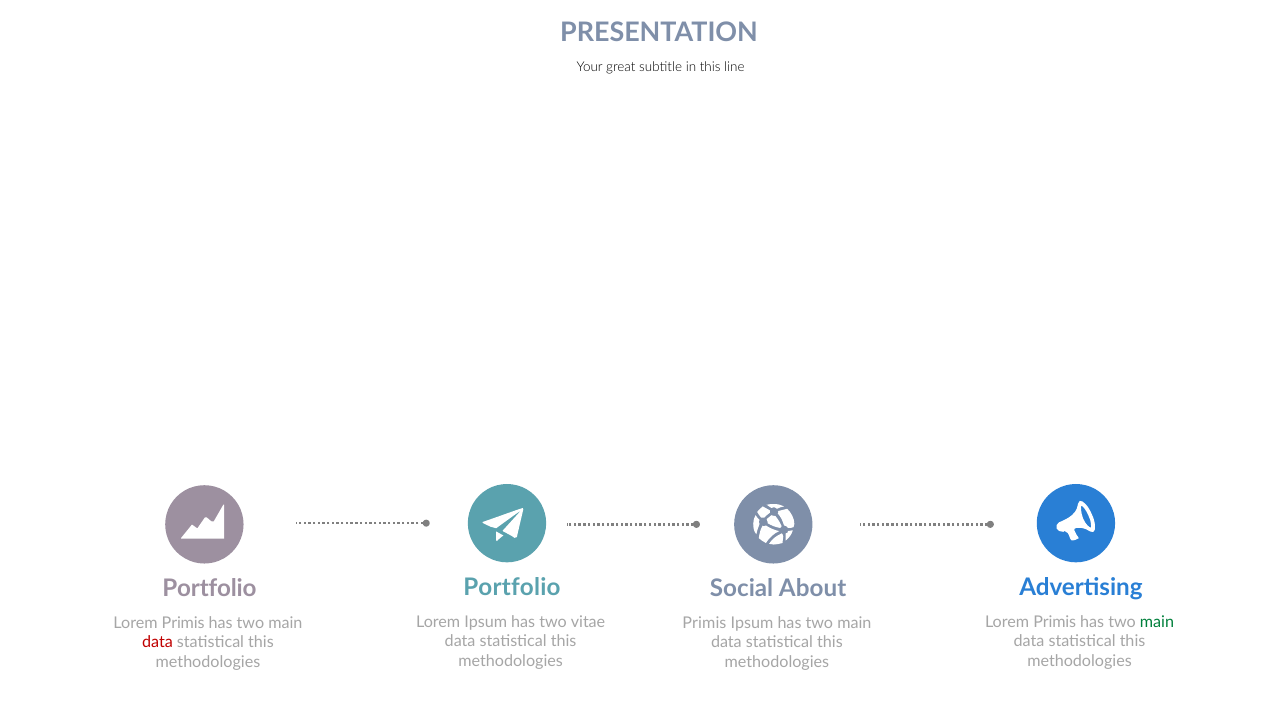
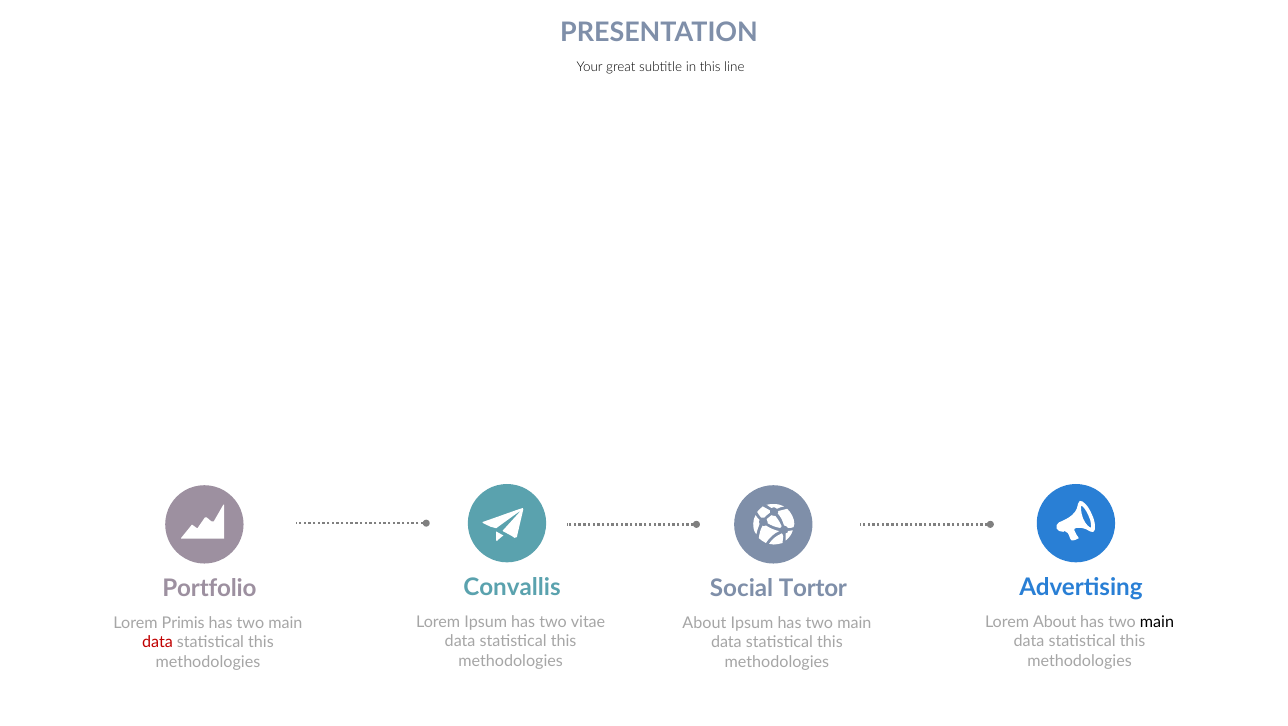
Portfolio: Portfolio -> Convallis (512, 588)
About: About -> Tortor (813, 589)
Primis: Primis -> About (1055, 622)
main colour: green -> black (1157, 622)
Primis: Primis -> About (704, 623)
